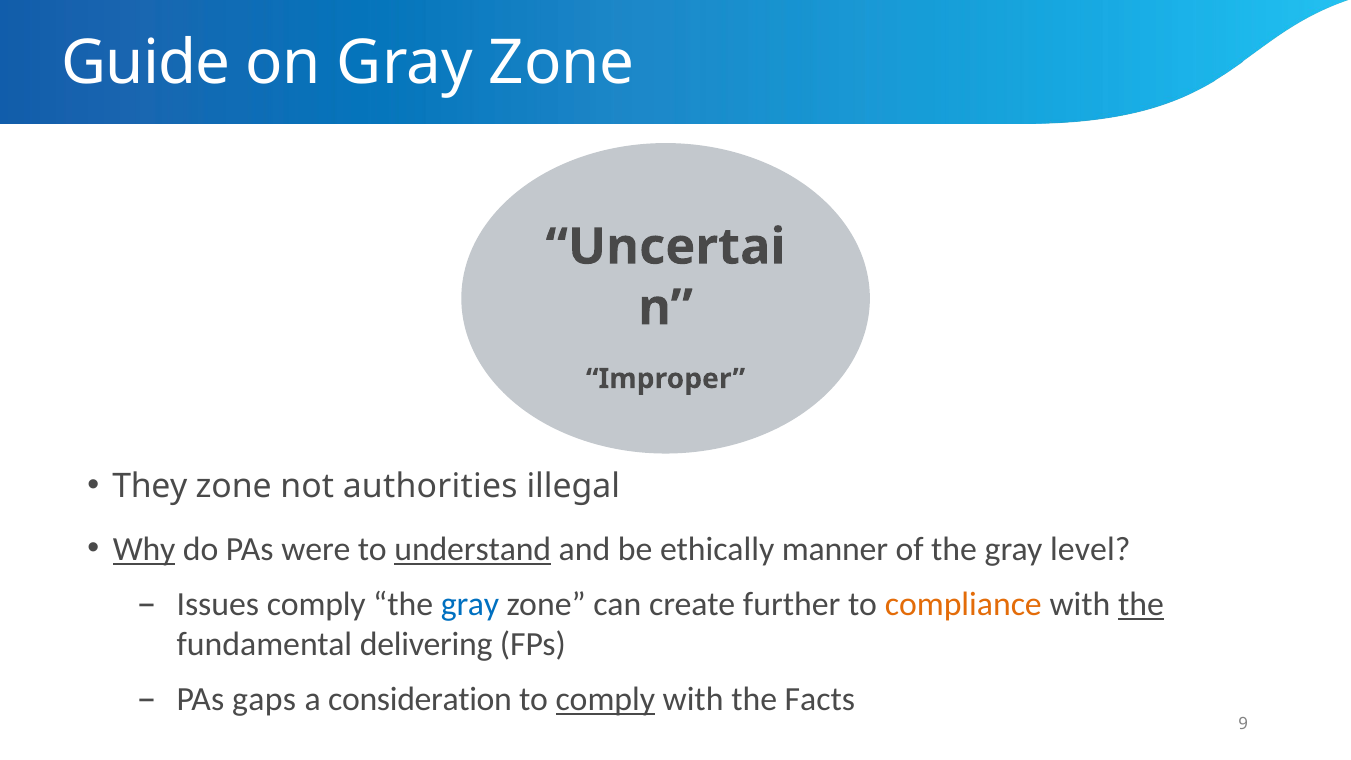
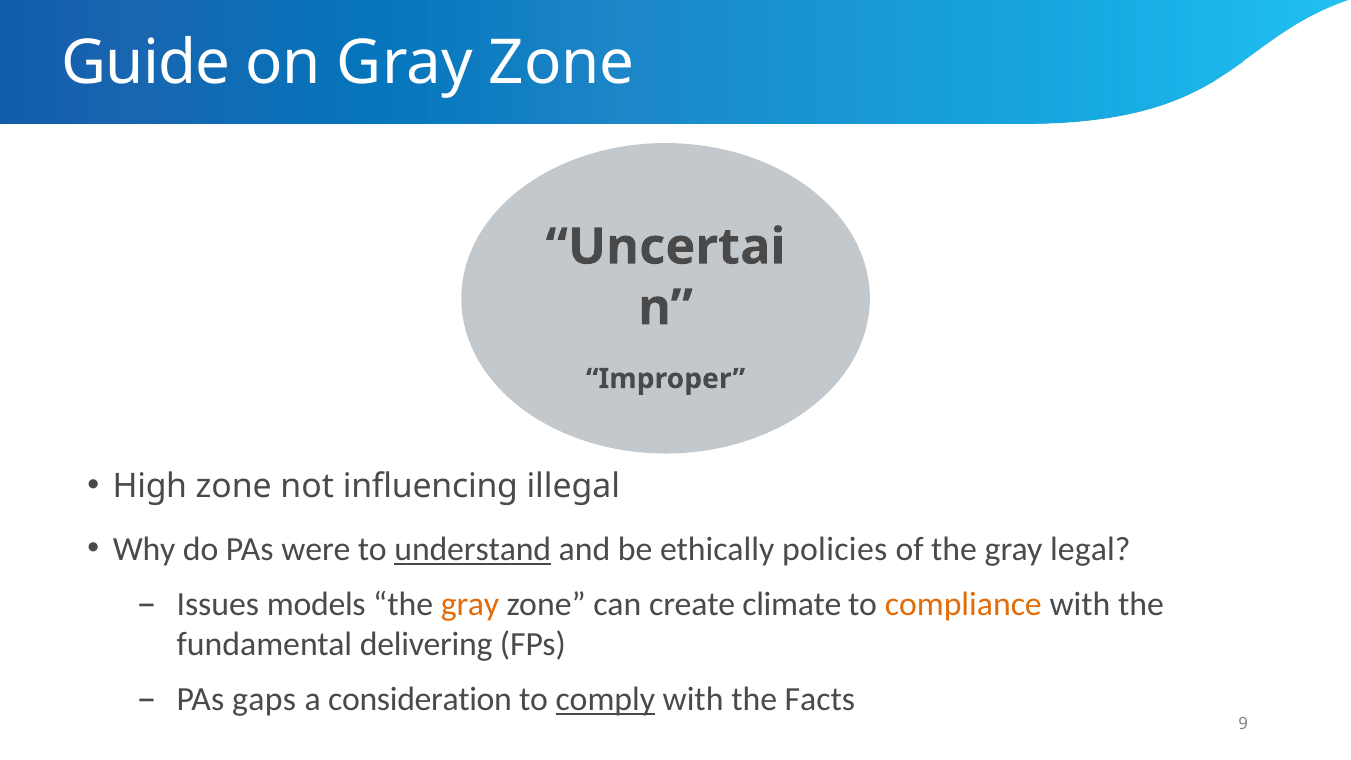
They: They -> High (150, 486)
authorities: authorities -> influencing (430, 486)
Why underline: present -> none (144, 549)
manner: manner -> policies (835, 549)
level: level -> legal (1090, 549)
Issues comply: comply -> models (316, 604)
gray colour: blue -> orange (470, 604)
further: further -> climate (792, 604)
the underline: present -> none (1141, 604)
